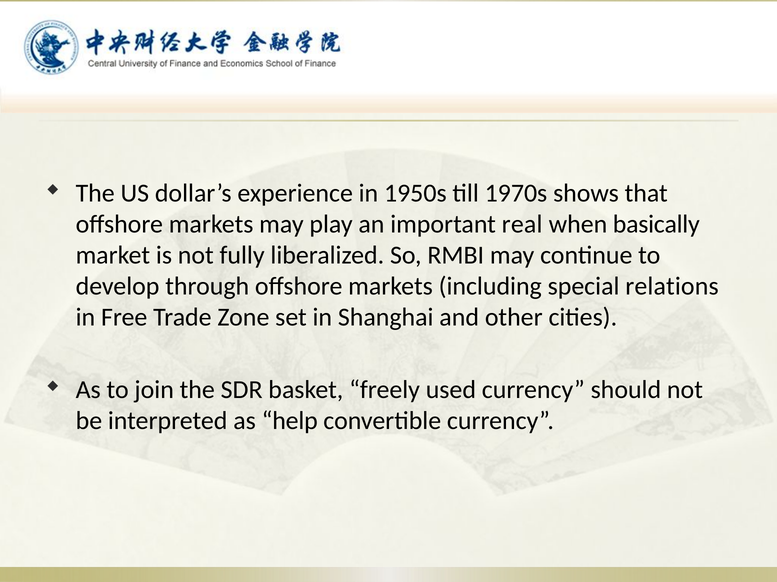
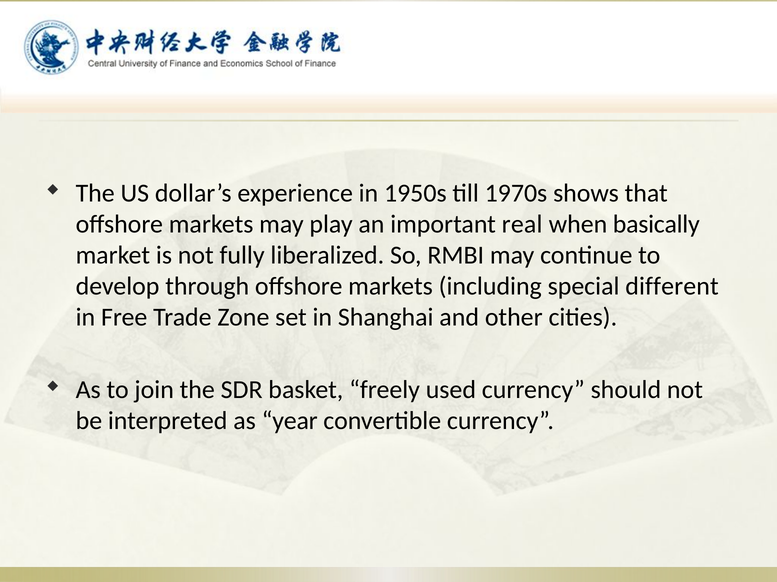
relations: relations -> different (672, 287)
help: help -> year (290, 421)
